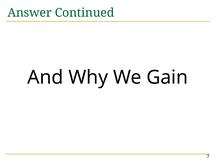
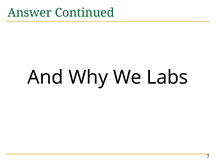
Gain: Gain -> Labs (167, 77)
